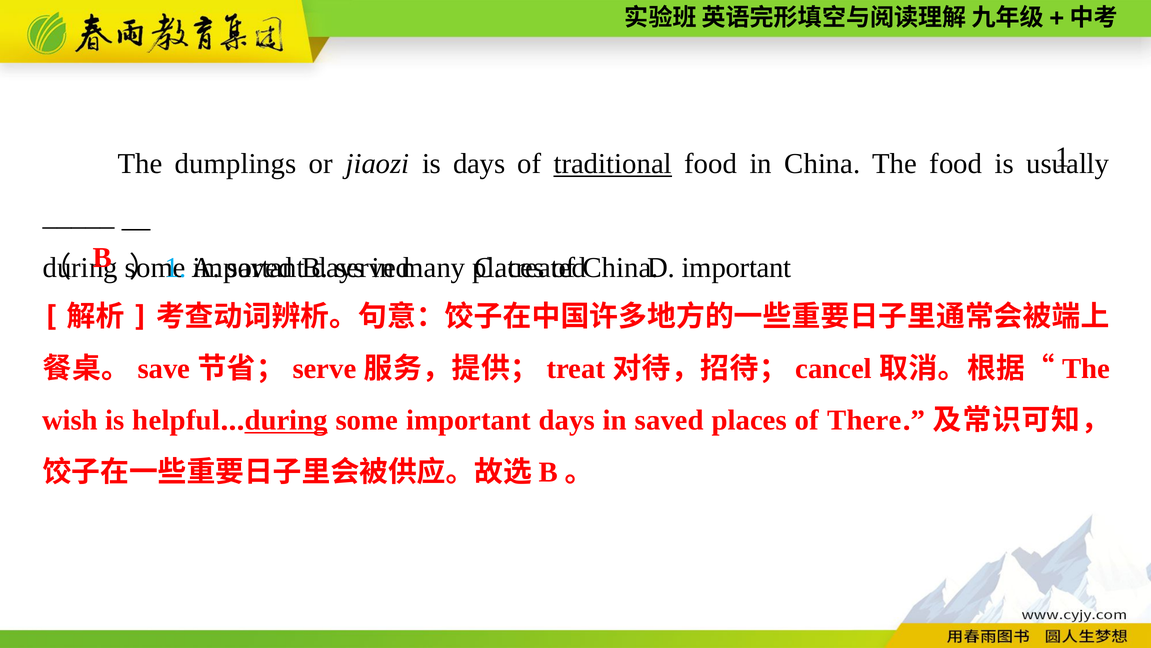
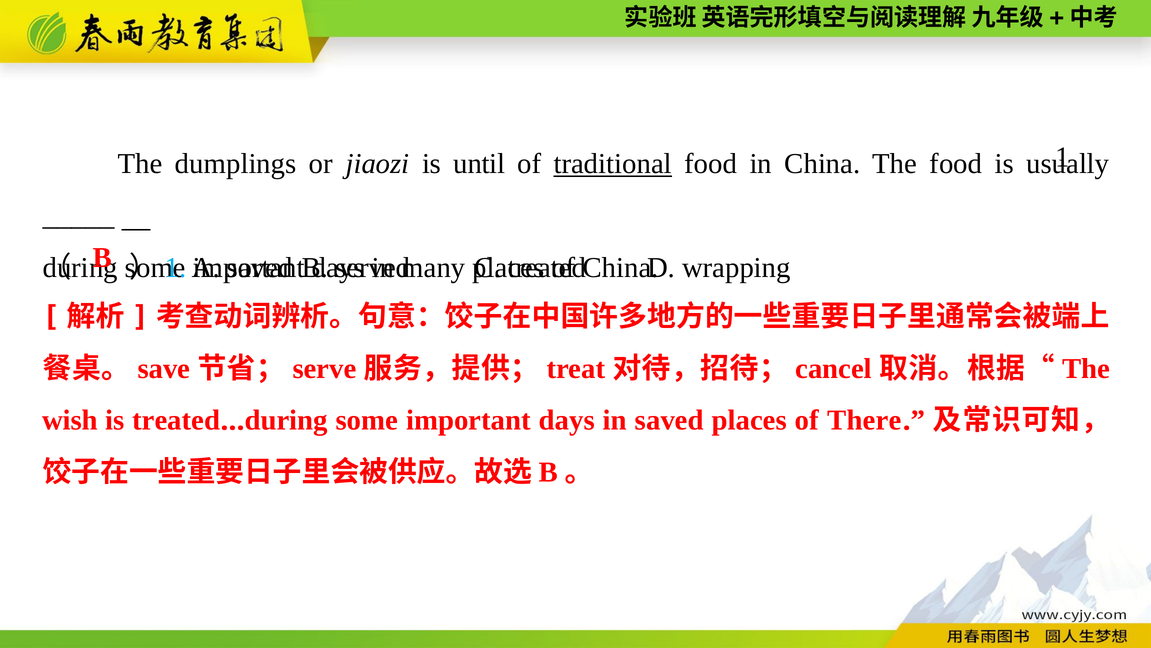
is days: days -> until (479, 164)
important: important -> wrapping (736, 268)
is helpful: helpful -> treated (176, 420)
during underline: present -> none (286, 420)
